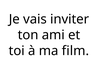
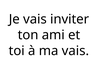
ma film: film -> vais (75, 50)
